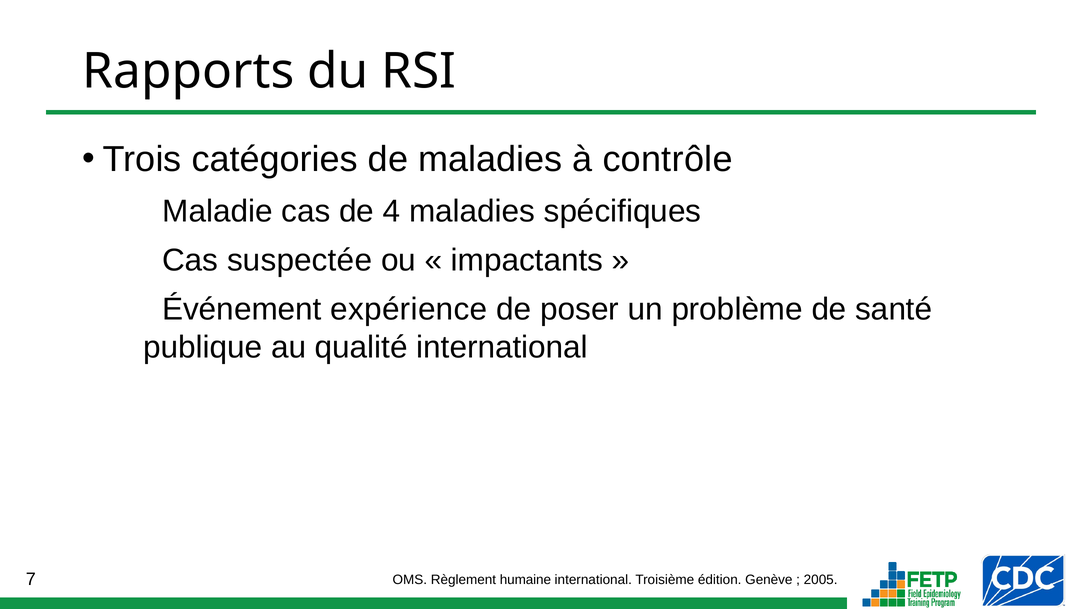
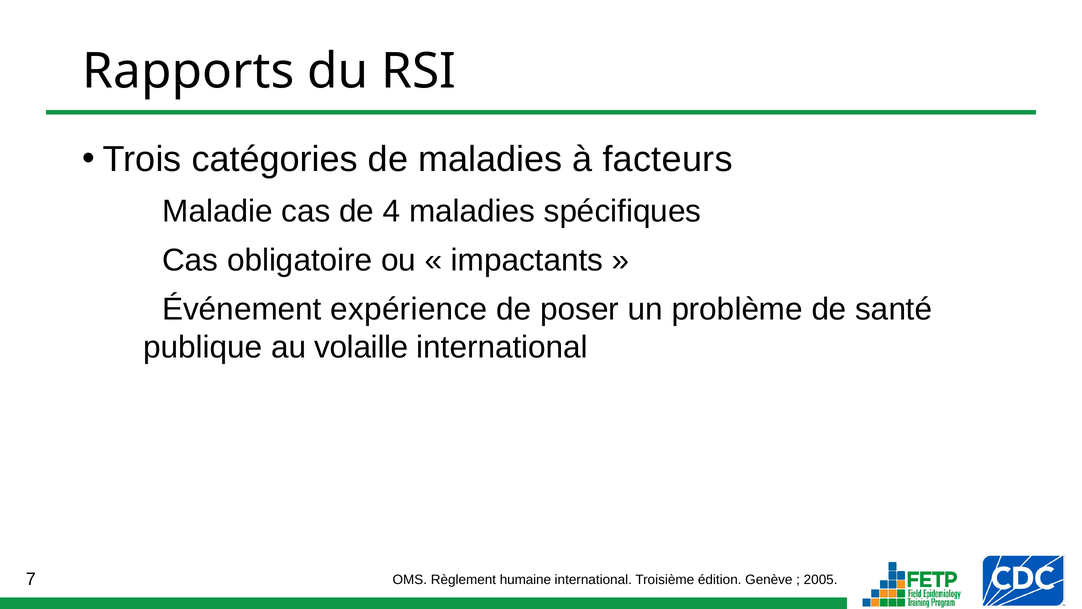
contrôle: contrôle -> facteurs (668, 159)
suspectée: suspectée -> obligatoire (300, 260)
qualité: qualité -> volaille (361, 347)
